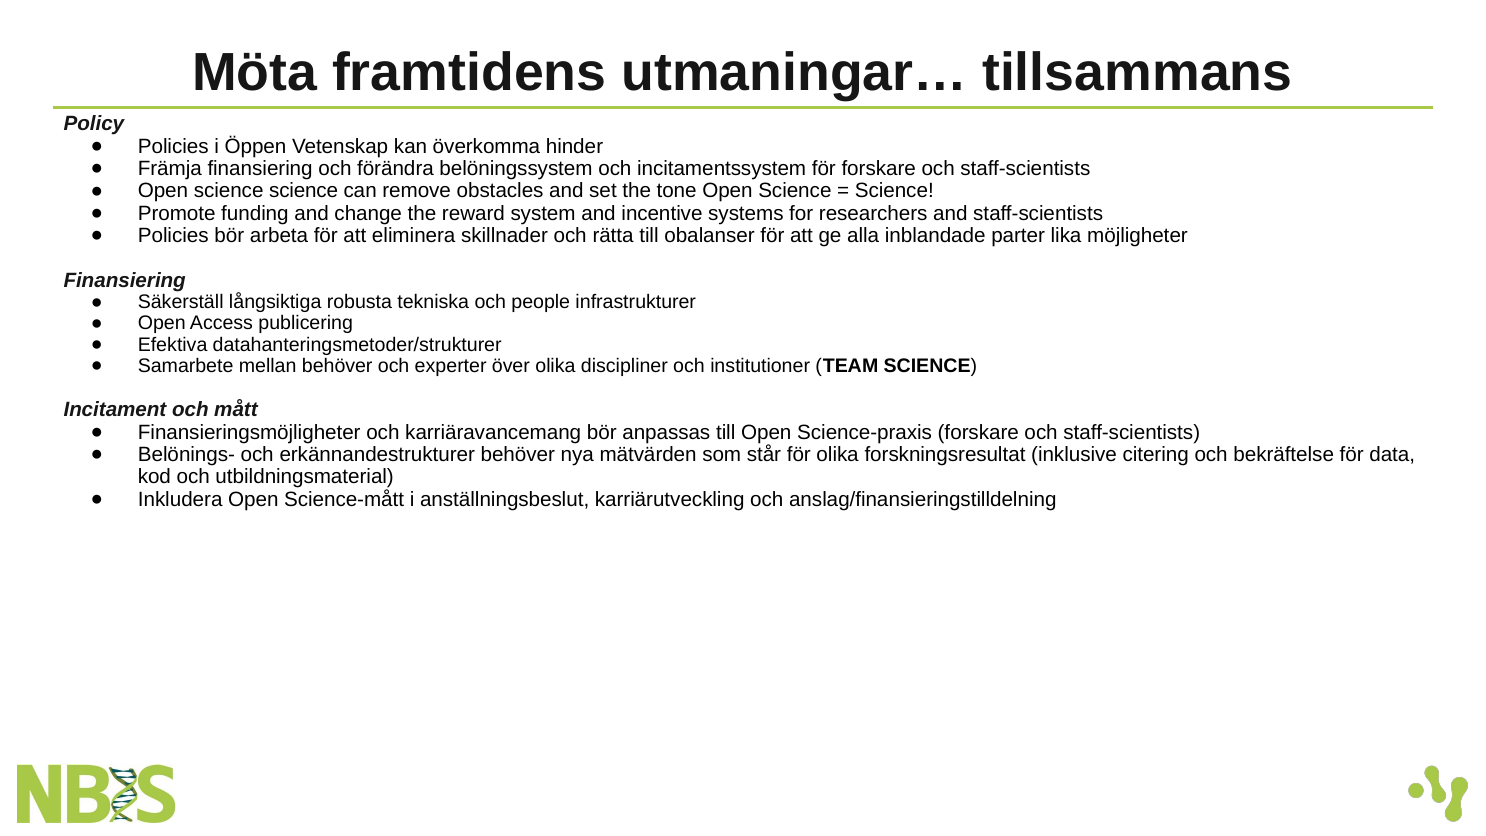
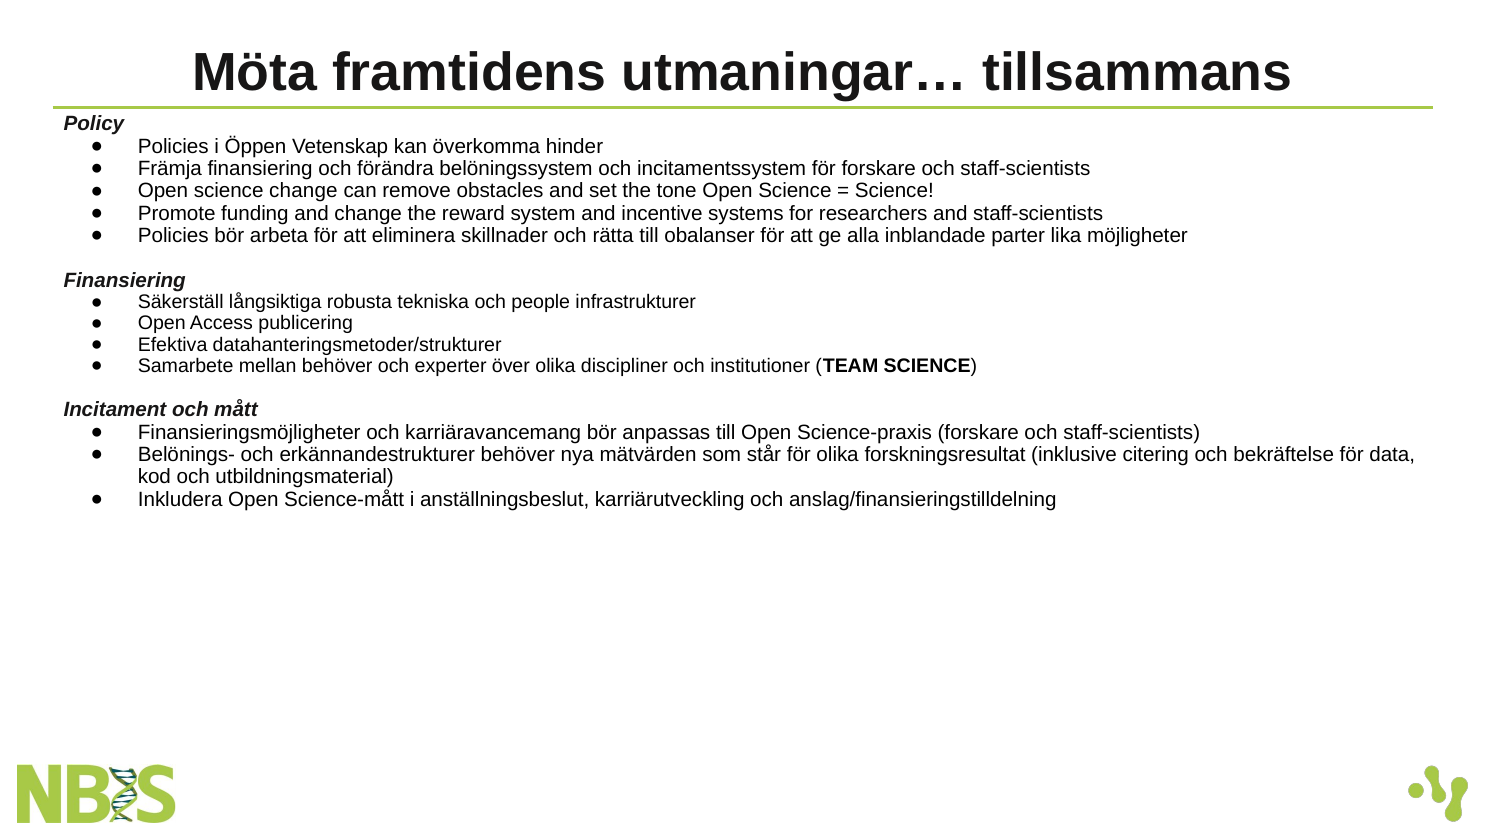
science science: science -> change (303, 191)
